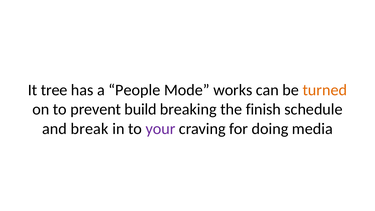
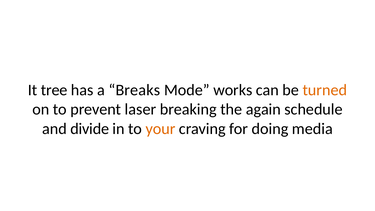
People: People -> Breaks (134, 90)
build: build -> laser (140, 109)
finish: finish -> again (263, 109)
break: break -> divide (90, 129)
your colour: purple -> orange (161, 129)
